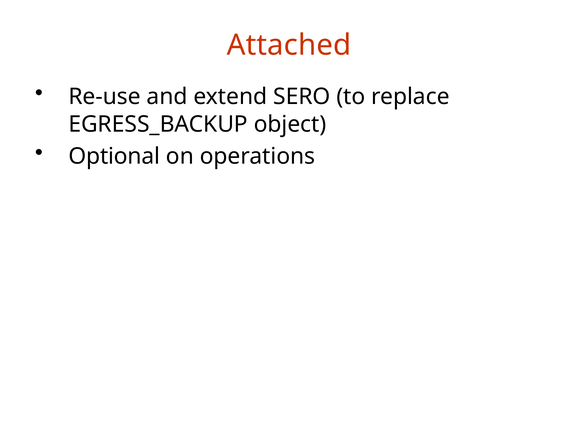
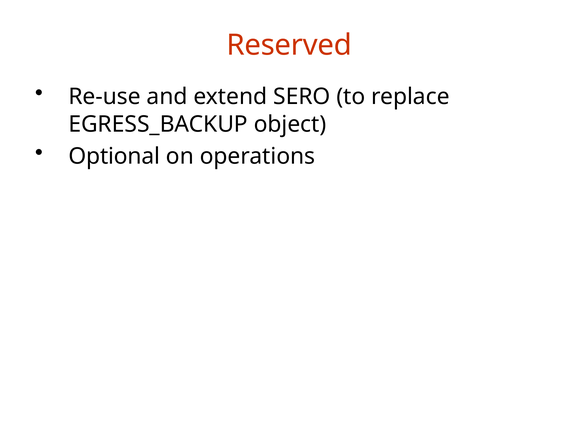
Attached: Attached -> Reserved (289, 45)
